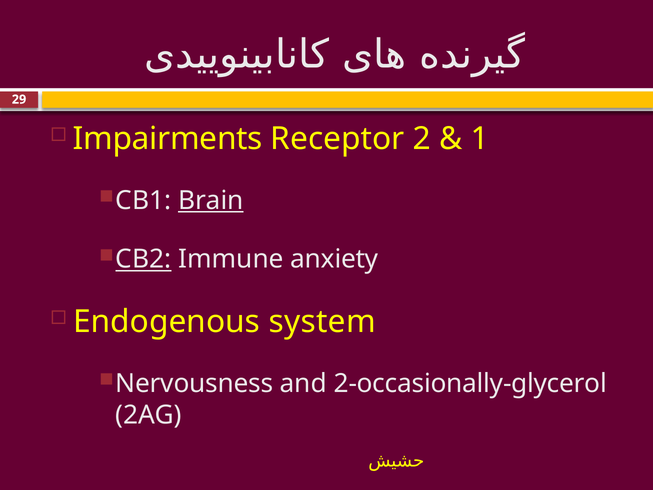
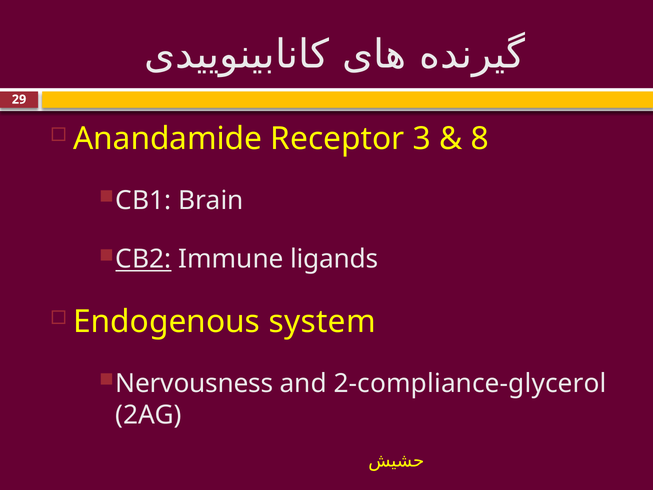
Impairments: Impairments -> Anandamide (168, 139)
2: 2 -> 3 (422, 139)
1: 1 -> 8 (480, 139)
Brain underline: present -> none (211, 200)
anxiety: anxiety -> ligands (334, 259)
2-occasionally-glycerol: 2-occasionally-glycerol -> 2-compliance-glycerol (470, 383)
